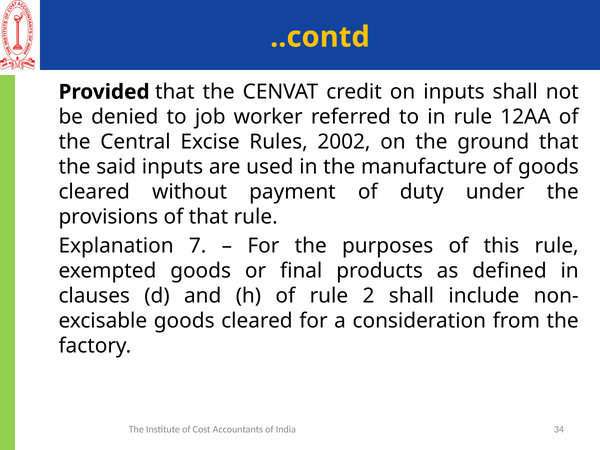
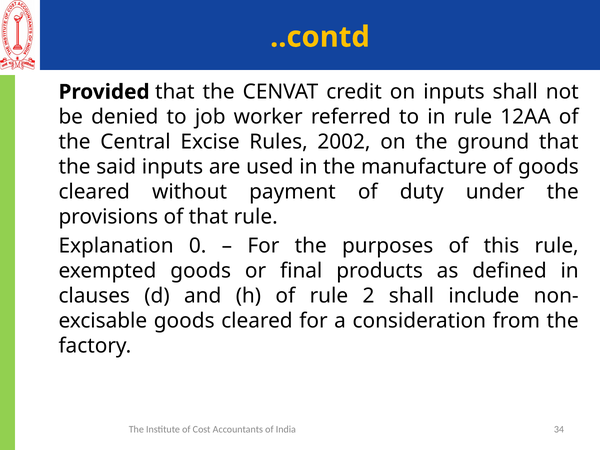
7: 7 -> 0 (198, 246)
